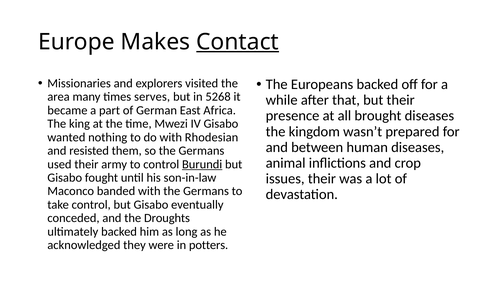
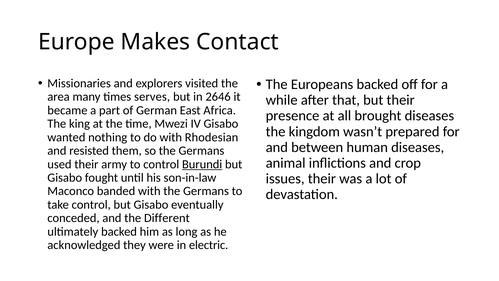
Contact underline: present -> none (238, 42)
5268: 5268 -> 2646 (218, 97)
Droughts: Droughts -> Different (167, 218)
potters: potters -> electric (209, 245)
